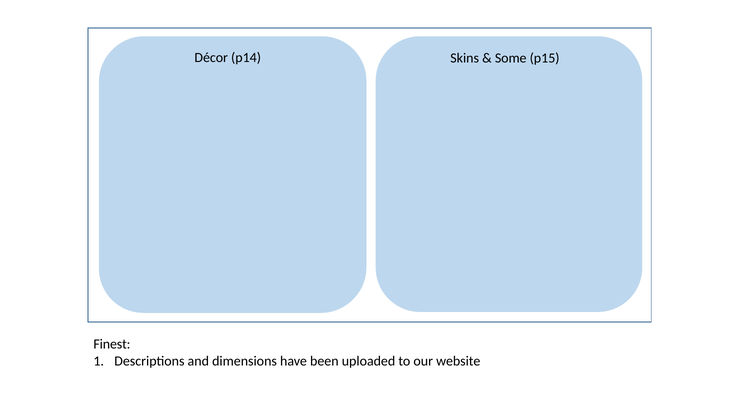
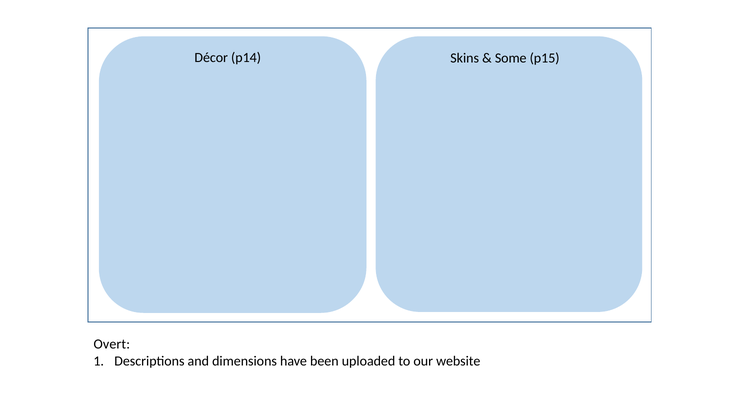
Finest: Finest -> Overt (112, 344)
